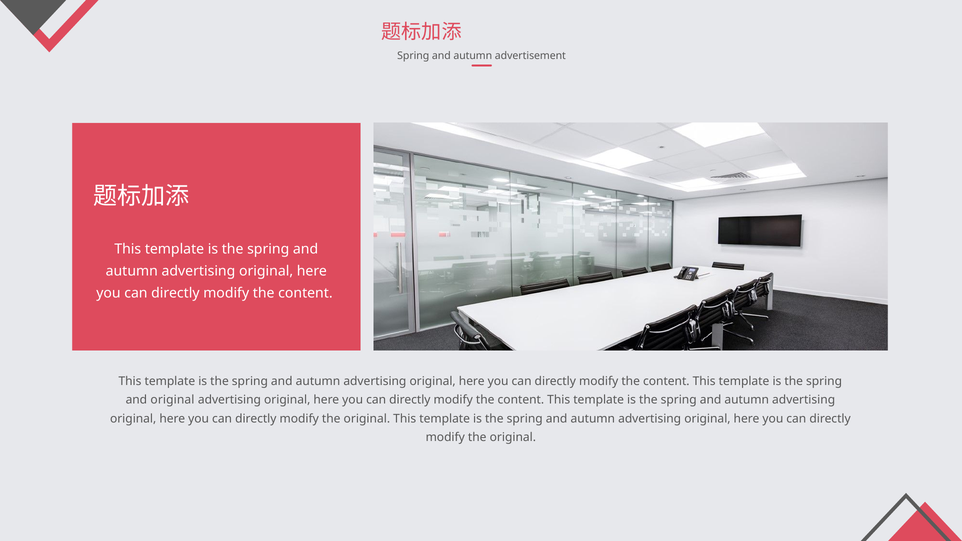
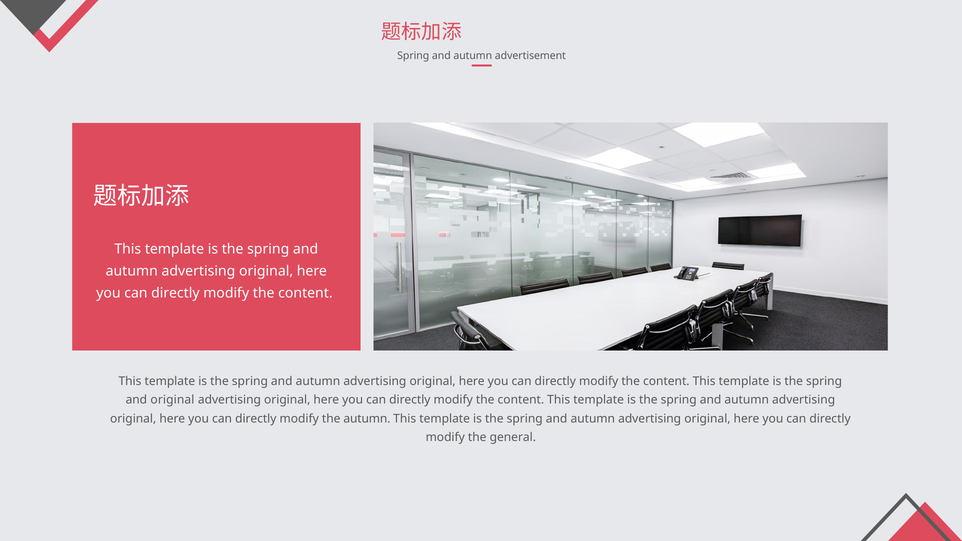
original: original -> autumn (367, 419)
original: original -> general (513, 438)
